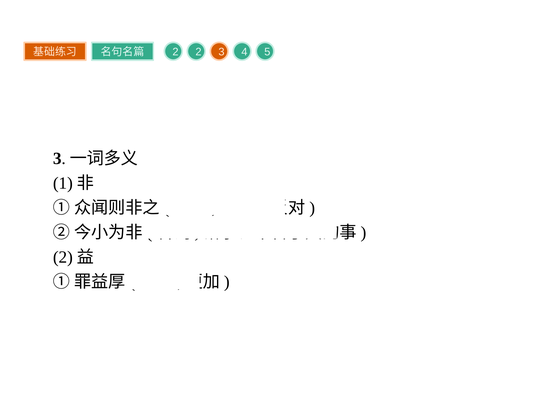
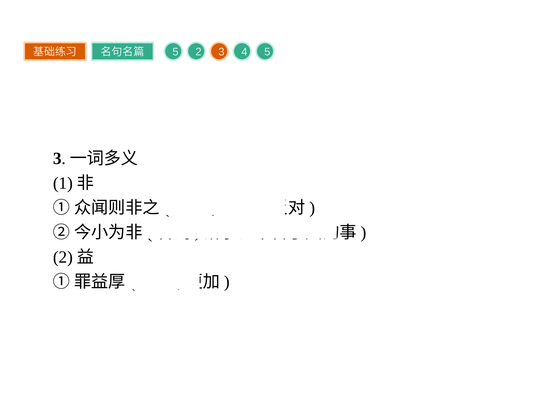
2: 2 -> 5 (176, 52)
